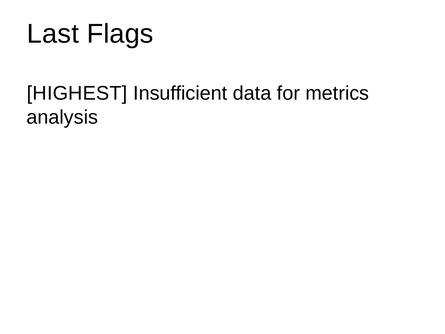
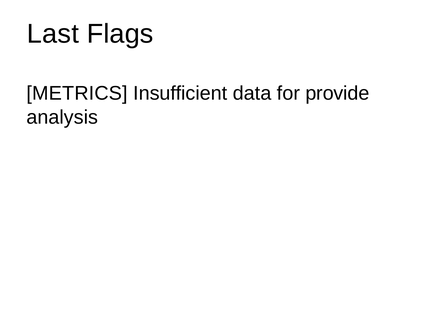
HIGHEST: HIGHEST -> METRICS (77, 93)
metrics: metrics -> provide (337, 93)
